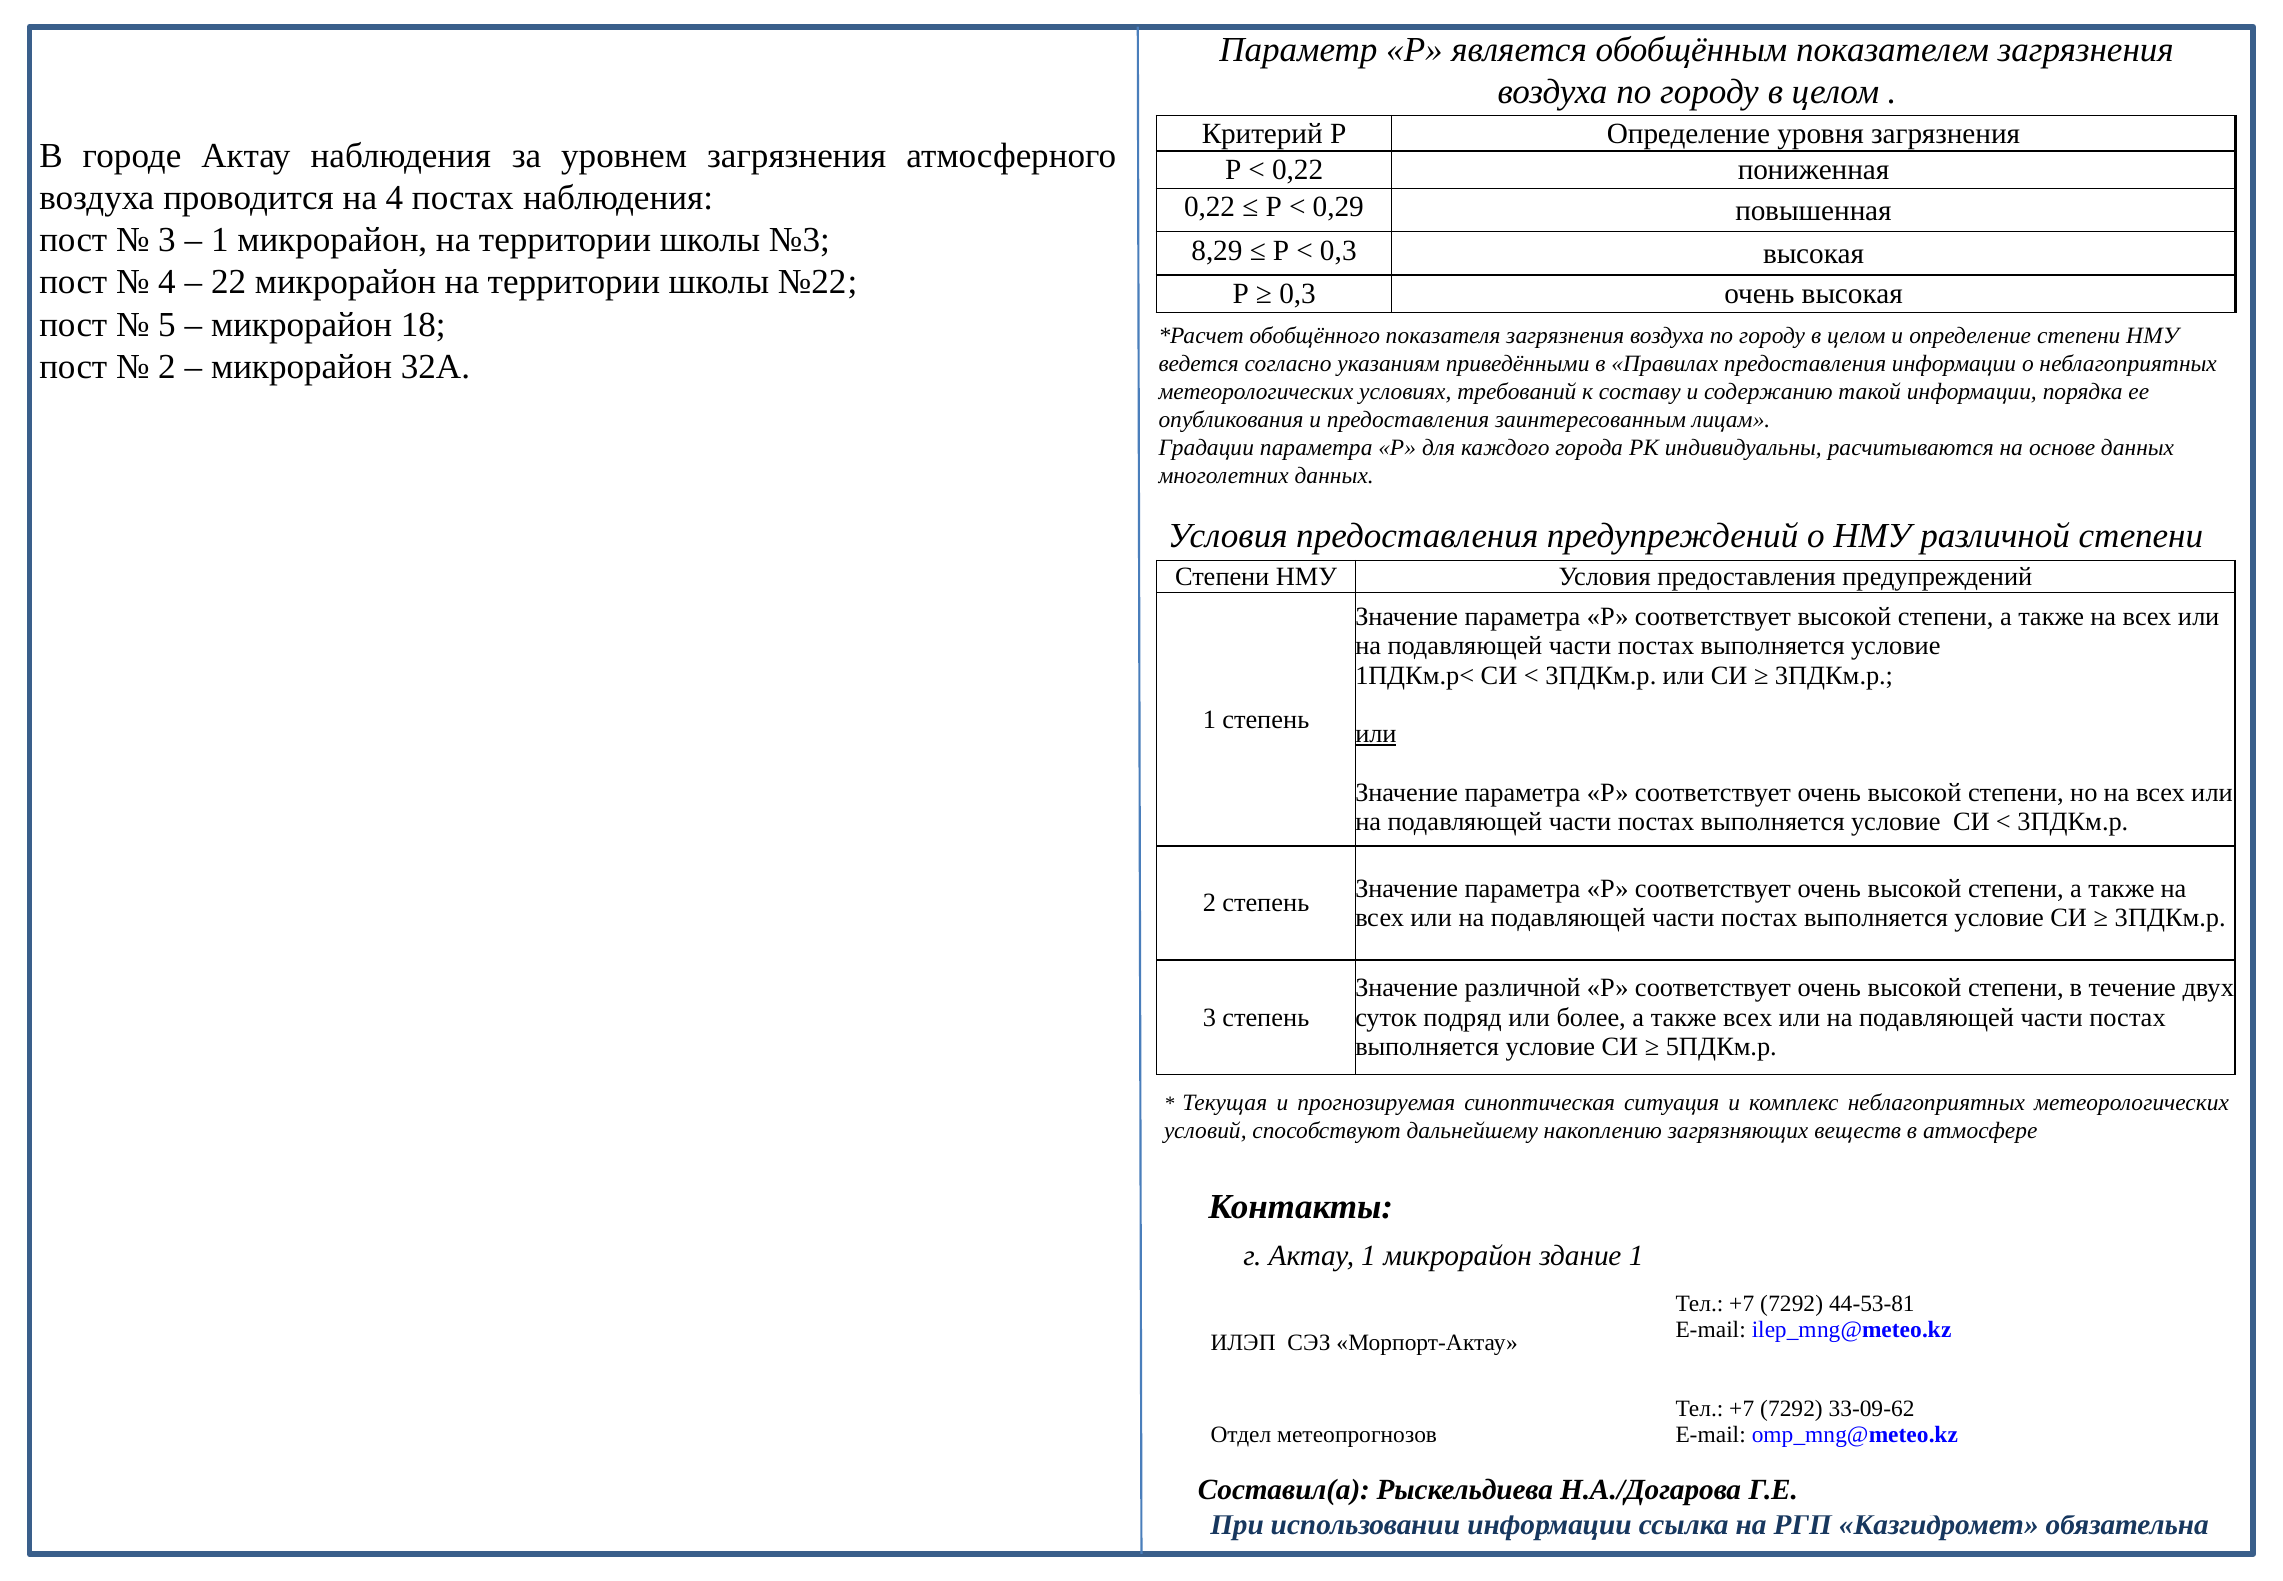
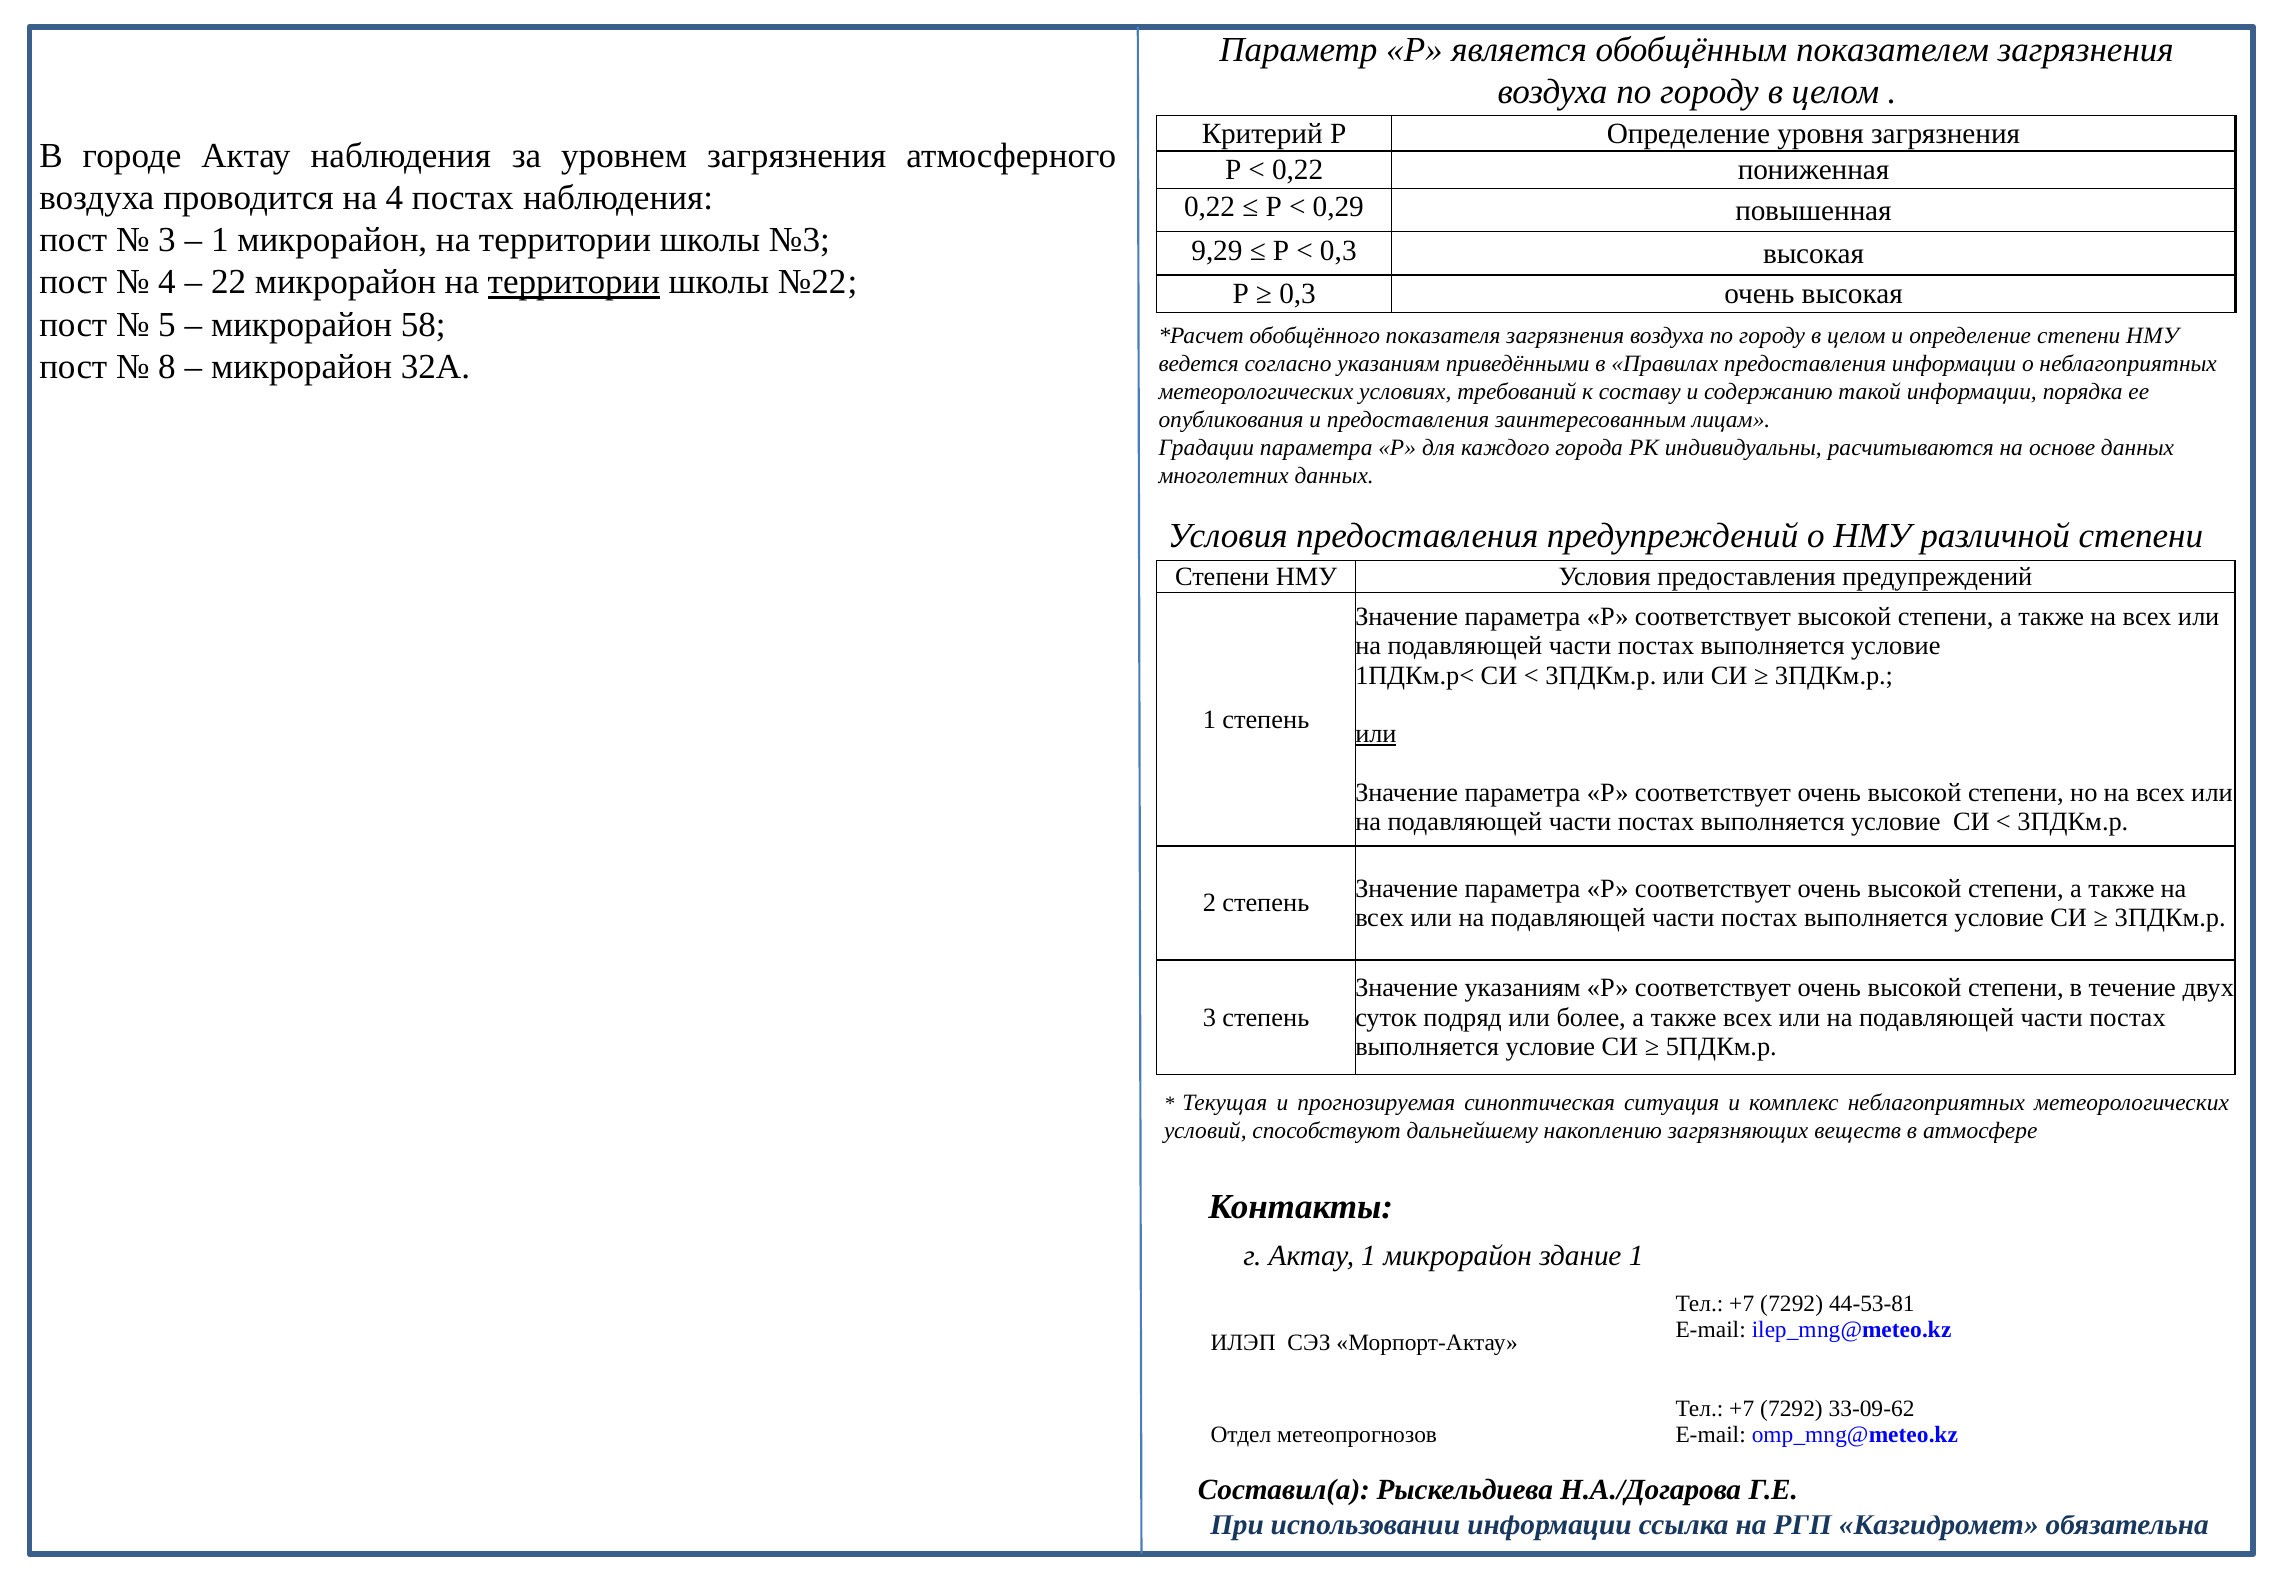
8,29: 8,29 -> 9,29 (1217, 250)
территории underline: none -> present (574, 282)
18: 18 -> 58 (423, 324)
2: 2 -> 8 (167, 367)
Значение различной: различной -> указаниям (1523, 988)
